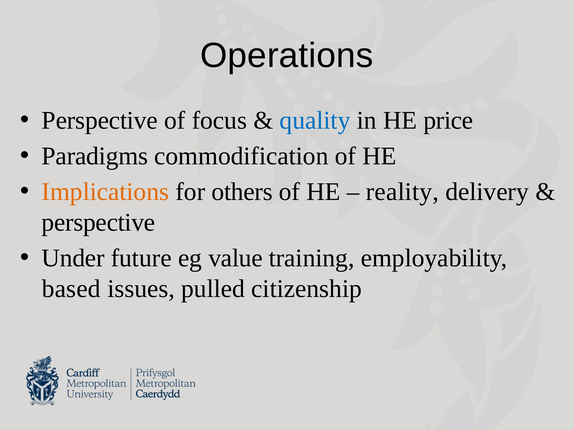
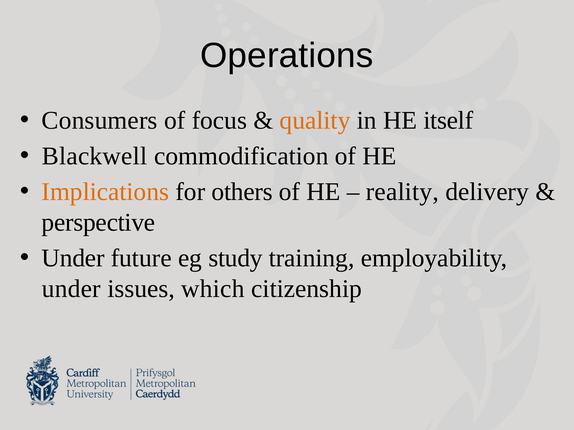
Perspective: Perspective -> Consumers (100, 120)
quality colour: blue -> orange (315, 120)
price: price -> itself (448, 120)
Paradigms: Paradigms -> Blackwell (95, 156)
value: value -> study (236, 258)
based: based -> under (71, 289)
pulled: pulled -> which (213, 289)
